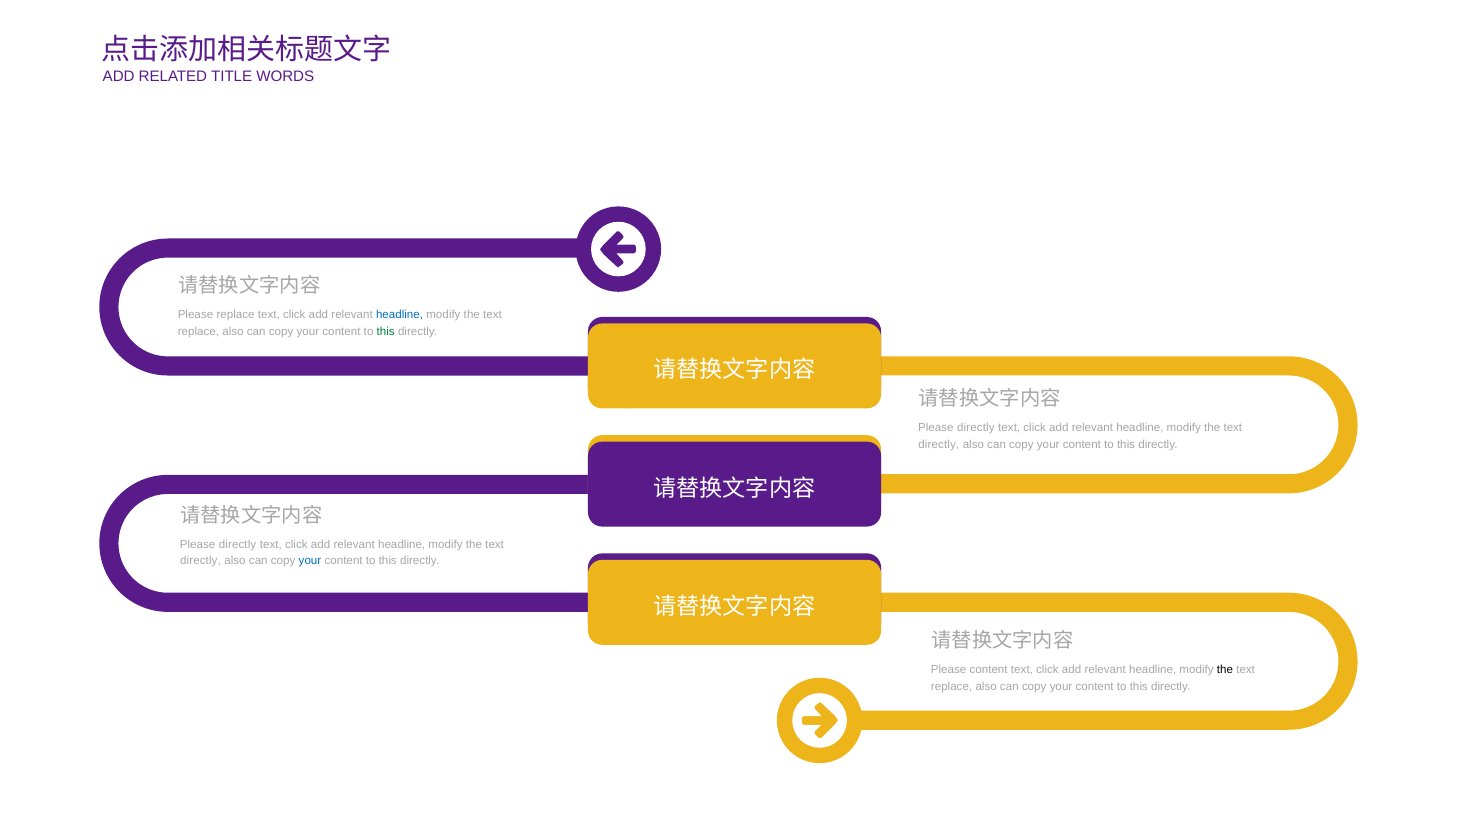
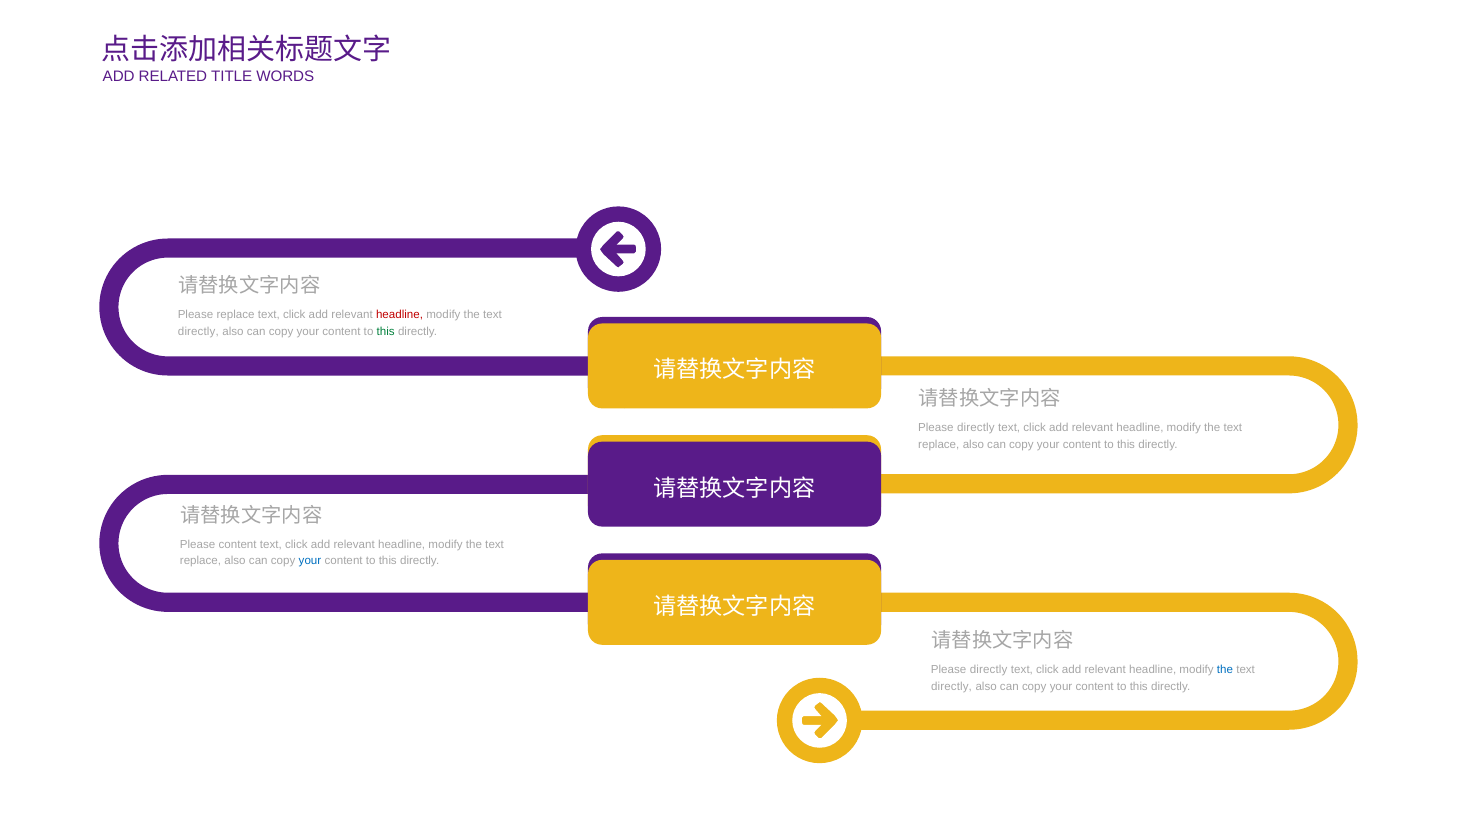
headline colour: blue -> red (400, 315)
replace: replace -> directly (198, 332)
directly: directly -> replace (939, 445)
directly: directly -> content (238, 545)
directly: directly -> replace (201, 562)
content: content -> directly (989, 670)
the colour: black -> blue (1225, 670)
replace: replace -> directly (952, 687)
